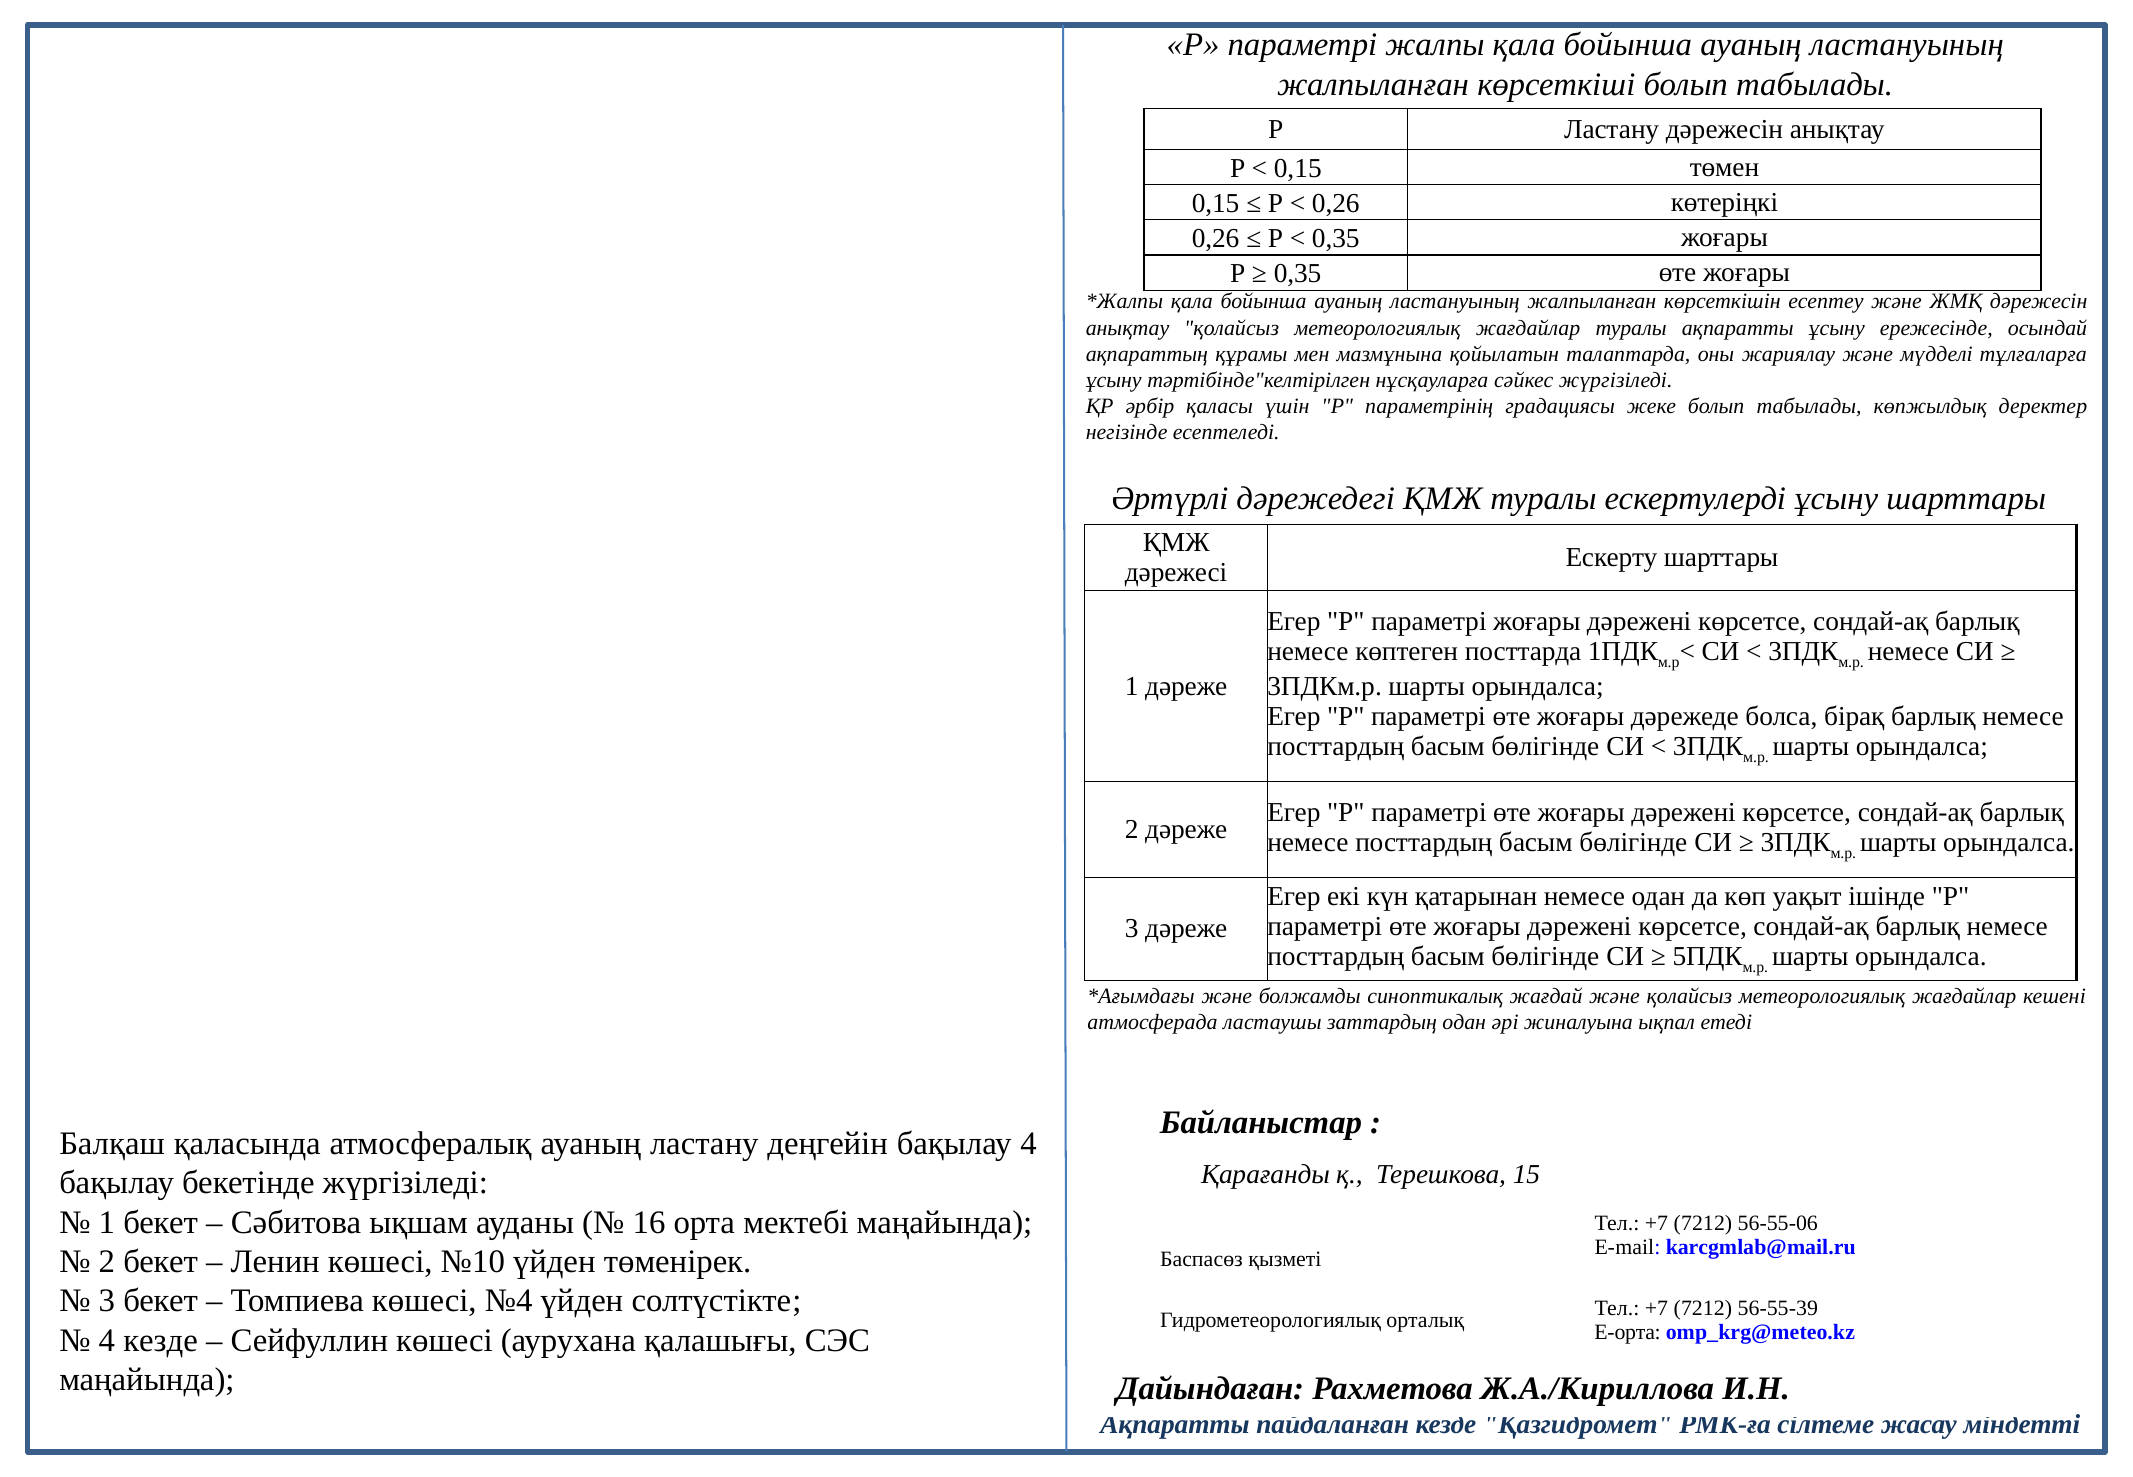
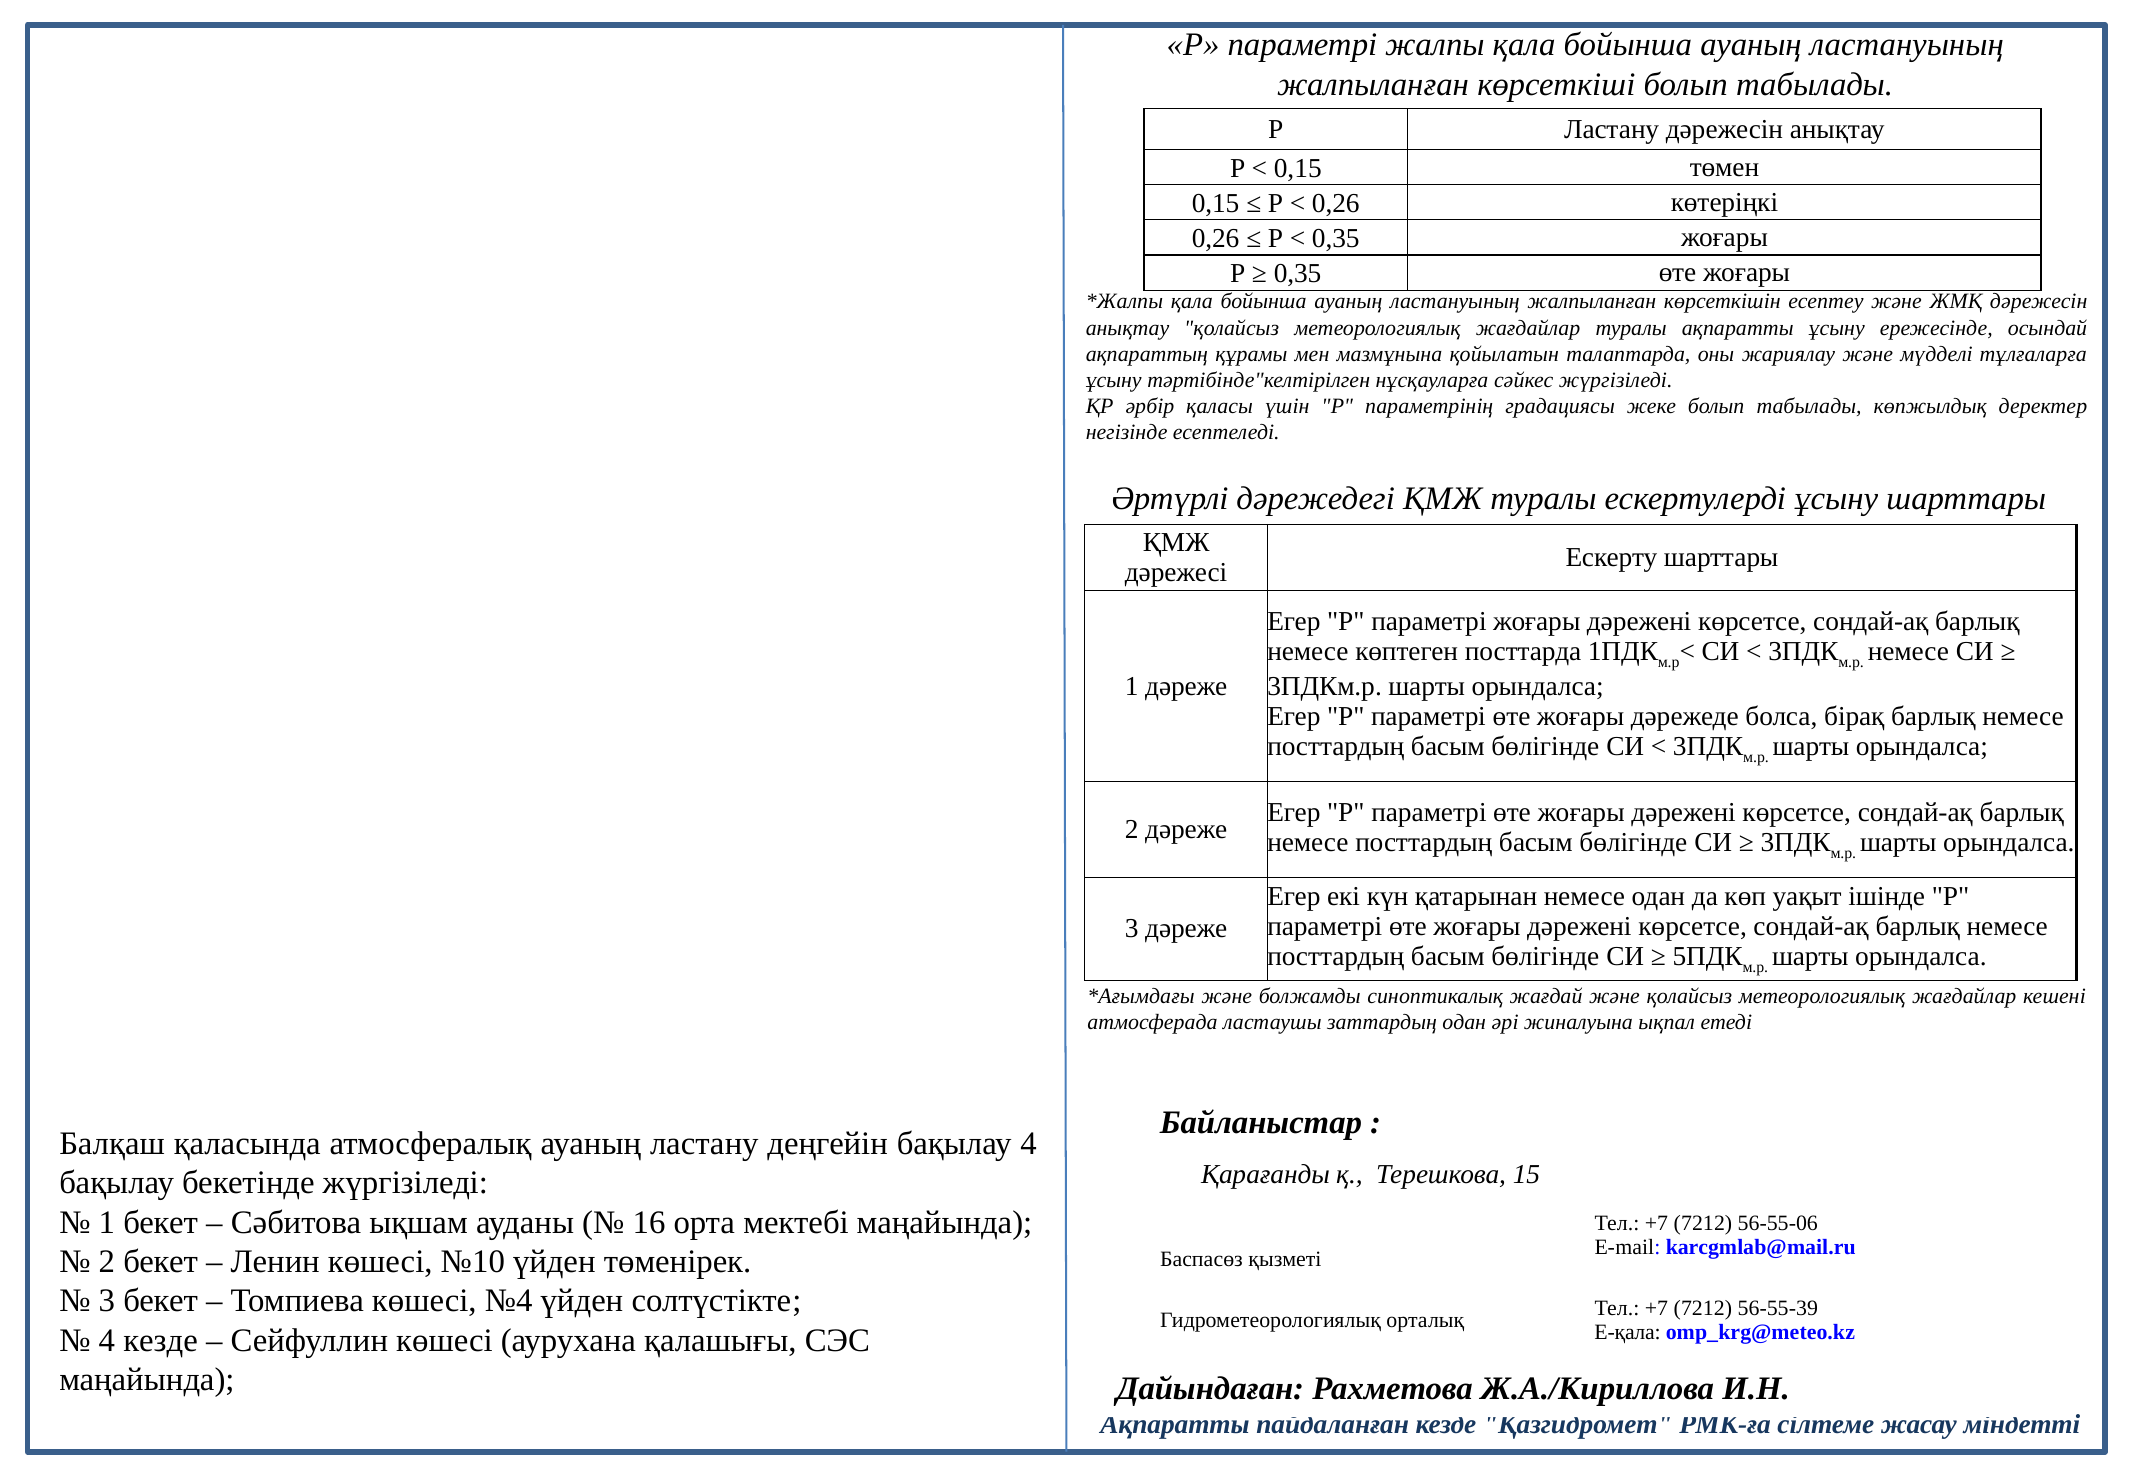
E-орта: E-орта -> E-қала (1628, 1332)
